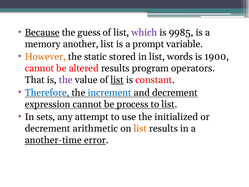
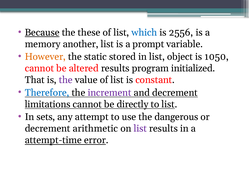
guess: guess -> these (89, 32)
which colour: purple -> blue (144, 32)
9985: 9985 -> 2556 (181, 32)
words: words -> object (180, 57)
1900: 1900 -> 1050 (217, 57)
operators: operators -> initialized (193, 68)
list underline: present -> none (117, 80)
increment colour: blue -> purple (110, 93)
expression: expression -> limitations (48, 104)
process: process -> directly (133, 104)
initialized: initialized -> dangerous (176, 117)
list colour: orange -> purple (140, 128)
another-time: another-time -> attempt-time (53, 140)
